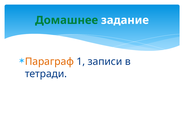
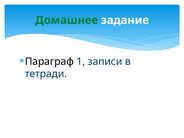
Параграф colour: orange -> black (49, 62)
